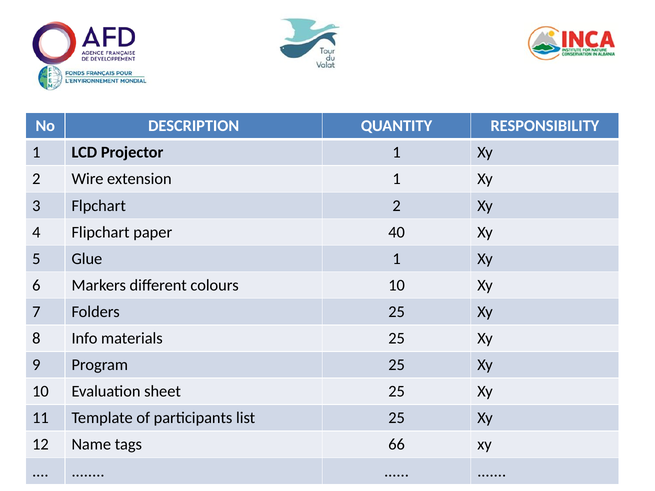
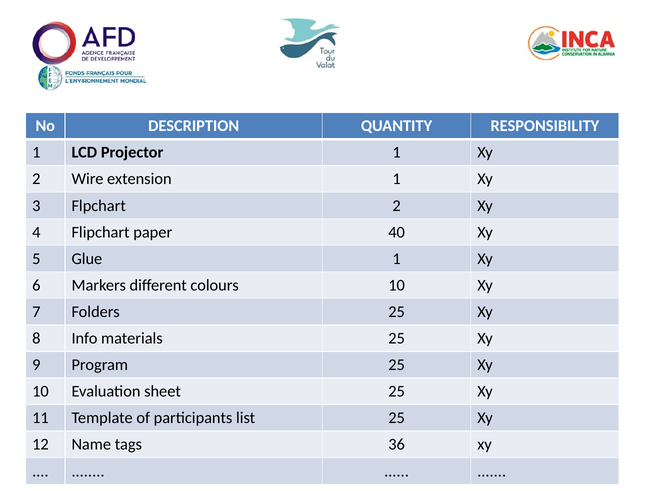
66: 66 -> 36 (397, 445)
